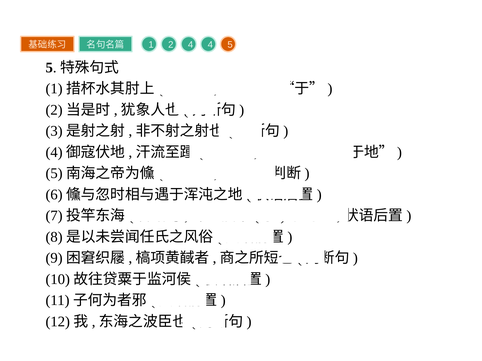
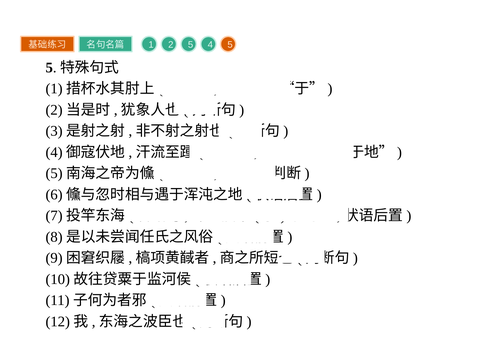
2 4: 4 -> 5 (191, 45)
